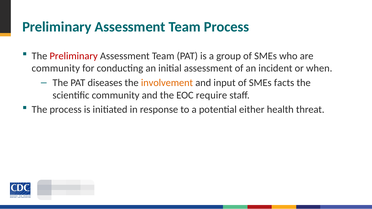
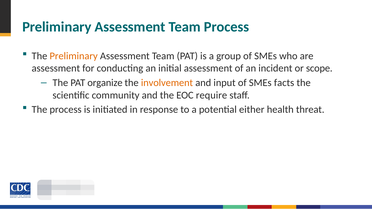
Preliminary colour: red -> orange (74, 56)
community: community -> assessment (56, 68)
when: when -> scope (319, 68)
diseases: diseases -> organize (105, 83)
